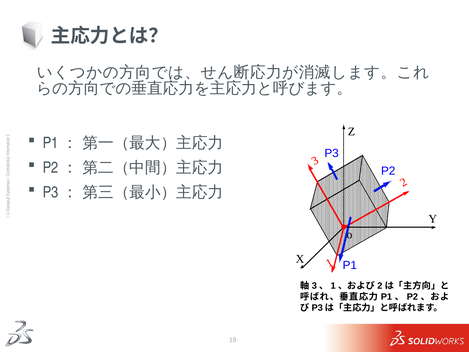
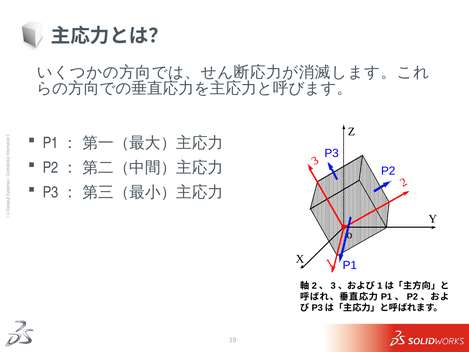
3: 3 -> 2 (314, 286)
1: 1 -> 3 (333, 286)
2: 2 -> 1 (380, 286)
